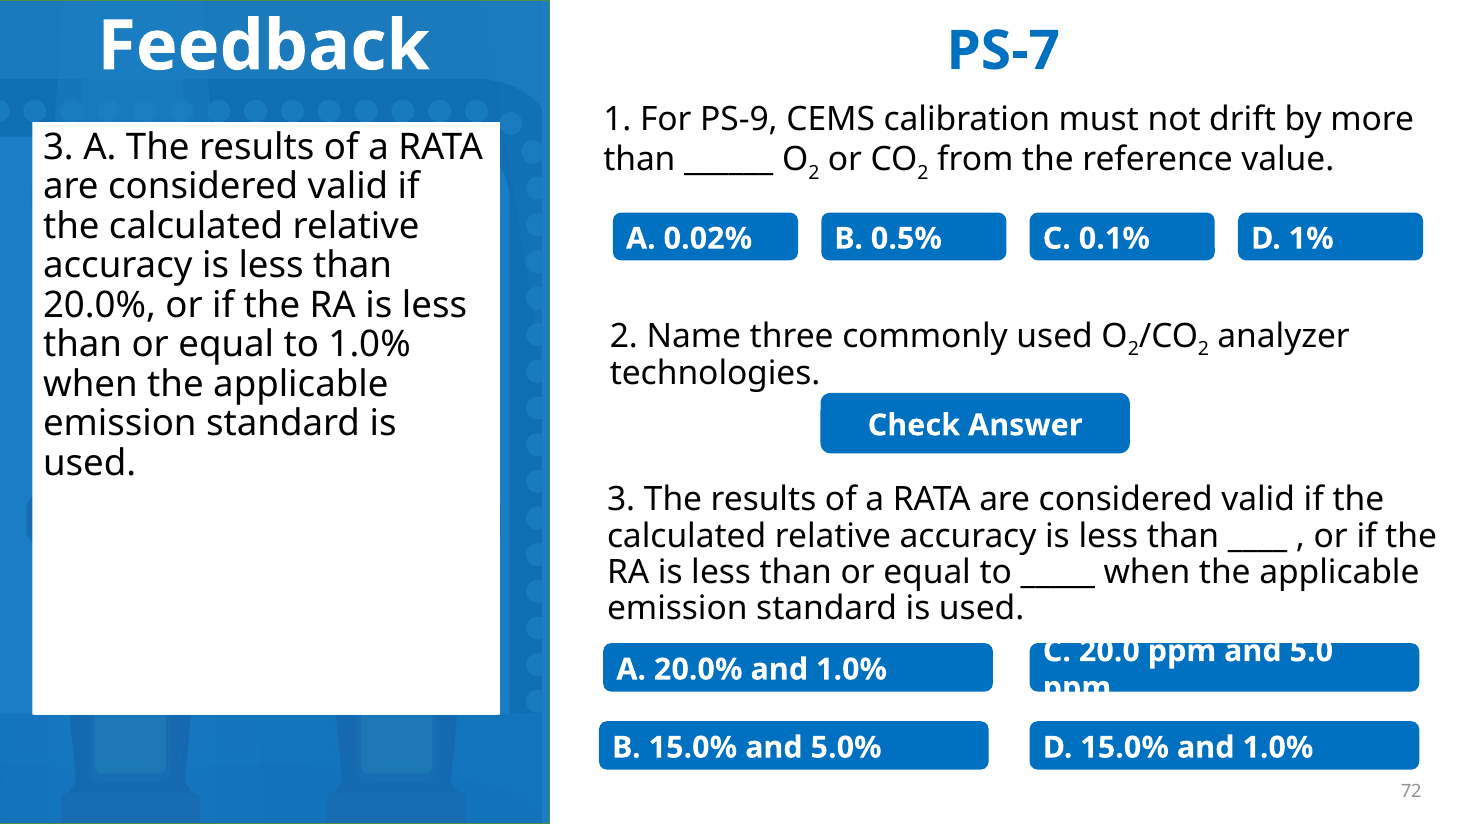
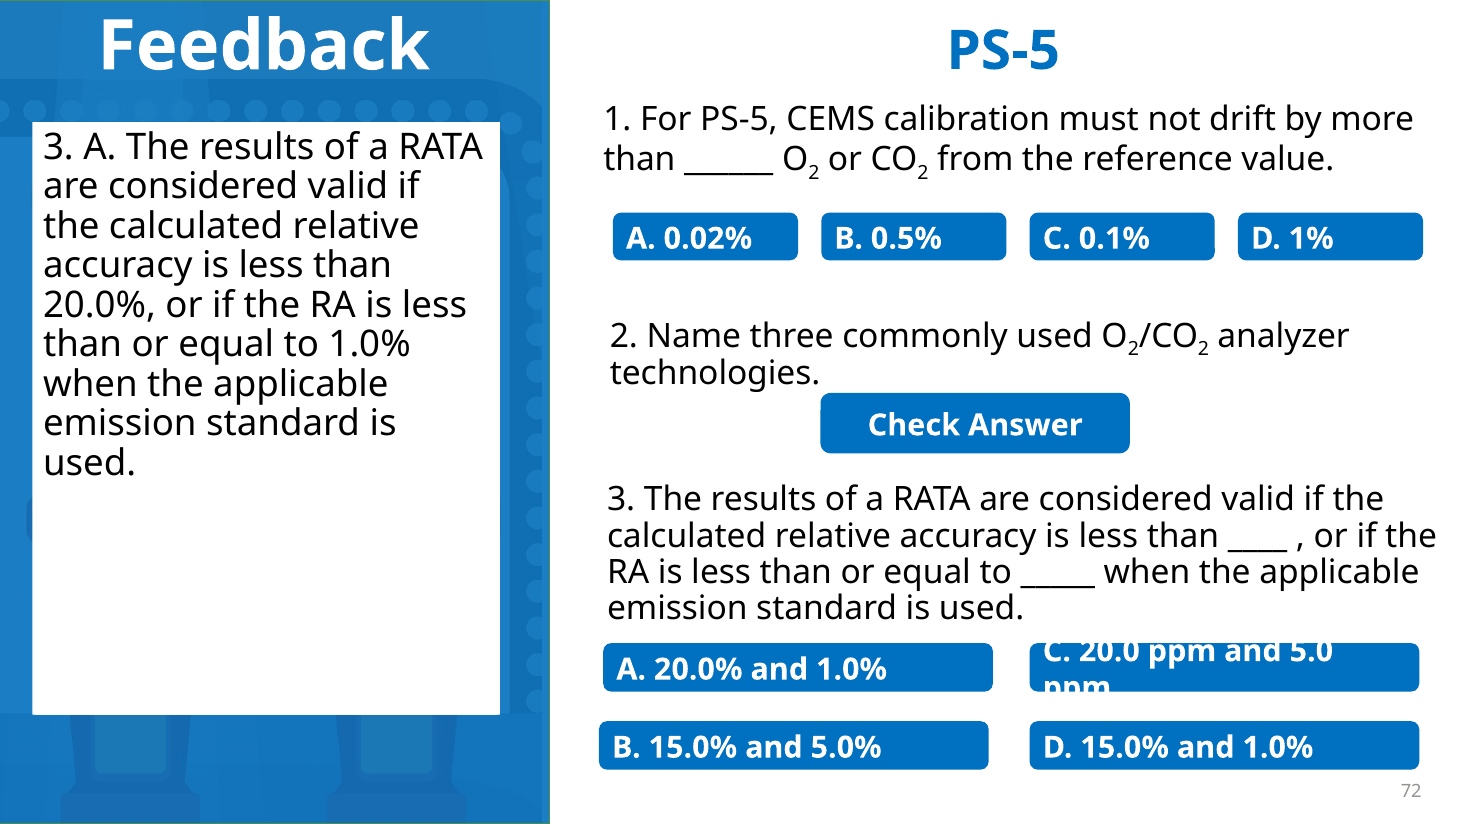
PS-7: PS-7 -> PS-5 (1003, 51)
For PS-9: PS-9 -> PS-5 (739, 120)
